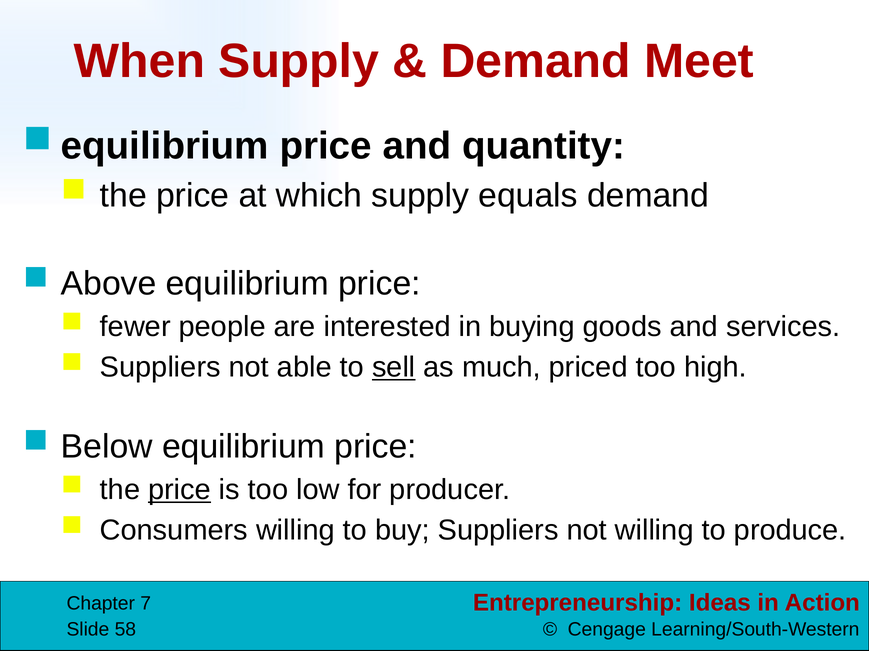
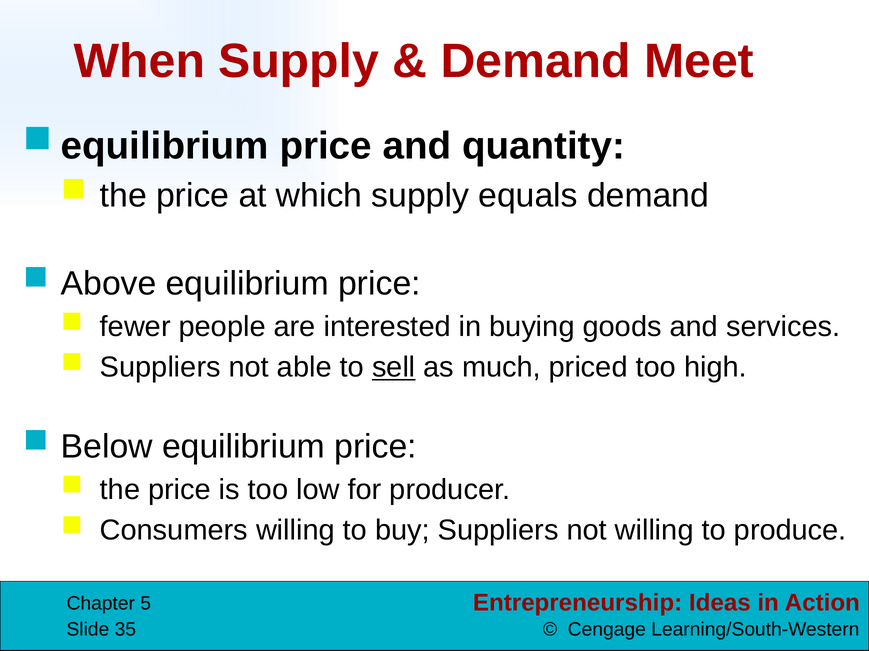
price underline: present -> none (180, 490)
7: 7 -> 5 (146, 604)
58: 58 -> 35 (125, 630)
